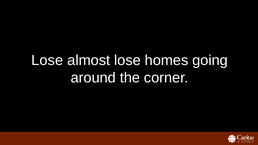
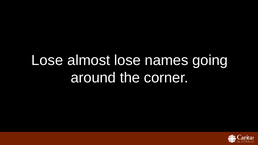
homes: homes -> names (167, 60)
